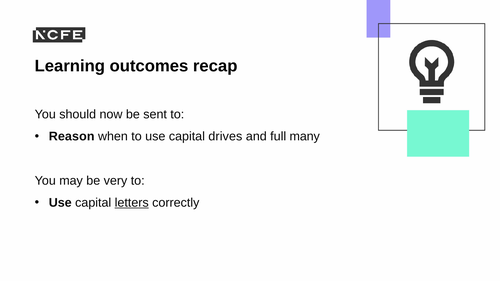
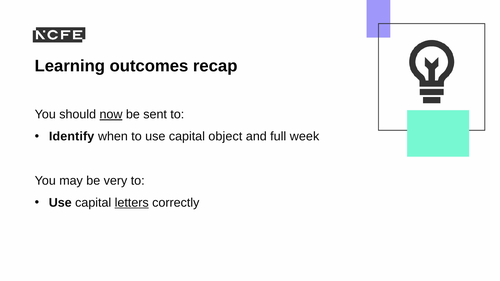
now underline: none -> present (111, 115)
Reason: Reason -> Identify (72, 137)
drives: drives -> object (225, 137)
many: many -> week (305, 137)
